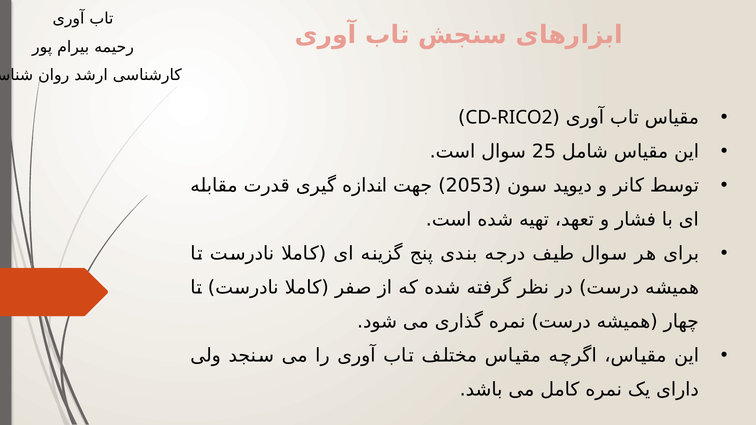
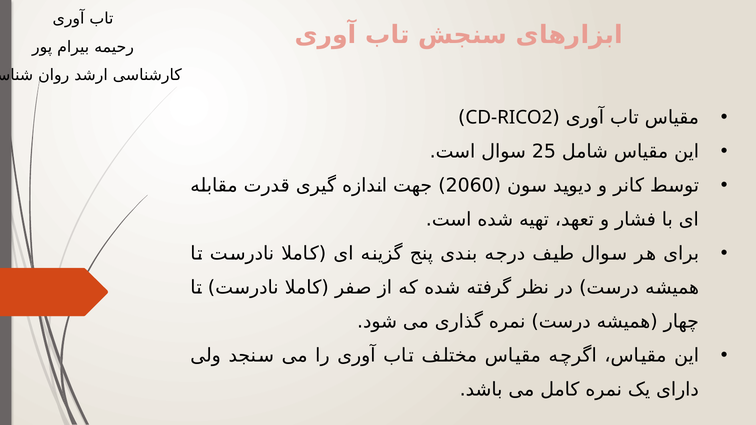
2053: 2053 -> 2060 (470, 186)
